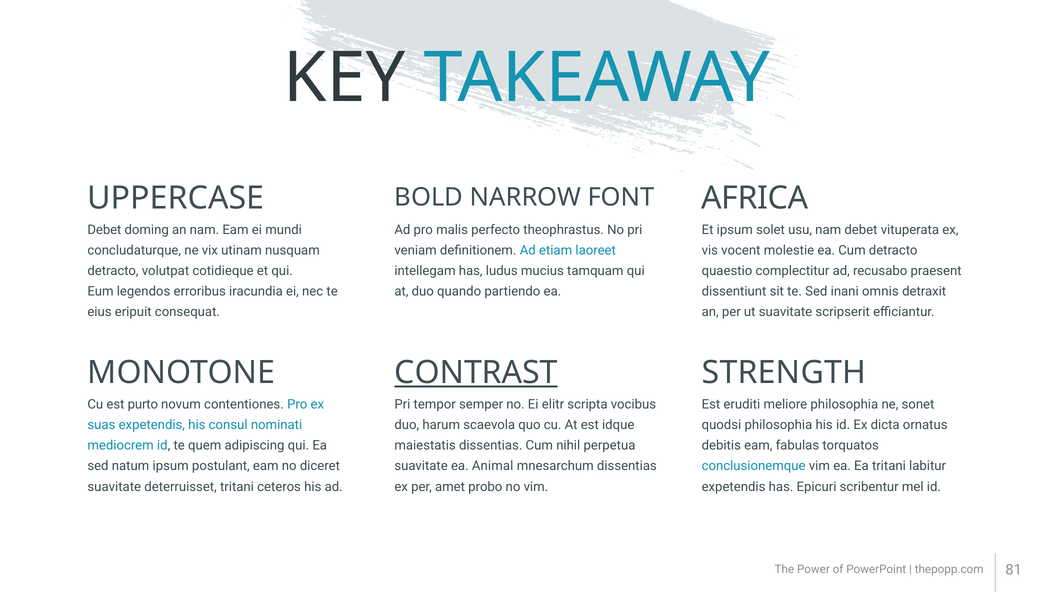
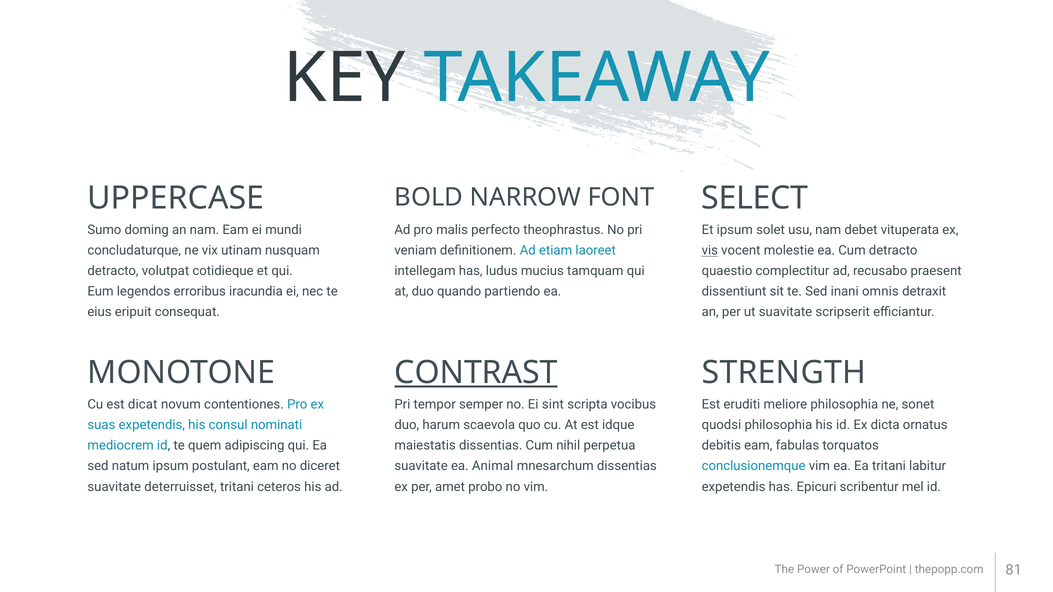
AFRICA: AFRICA -> SELECT (755, 198)
Debet: Debet -> Sumo (104, 230)
vis underline: none -> present (710, 251)
purto: purto -> dicat (143, 405)
elitr: elitr -> sint (553, 405)
